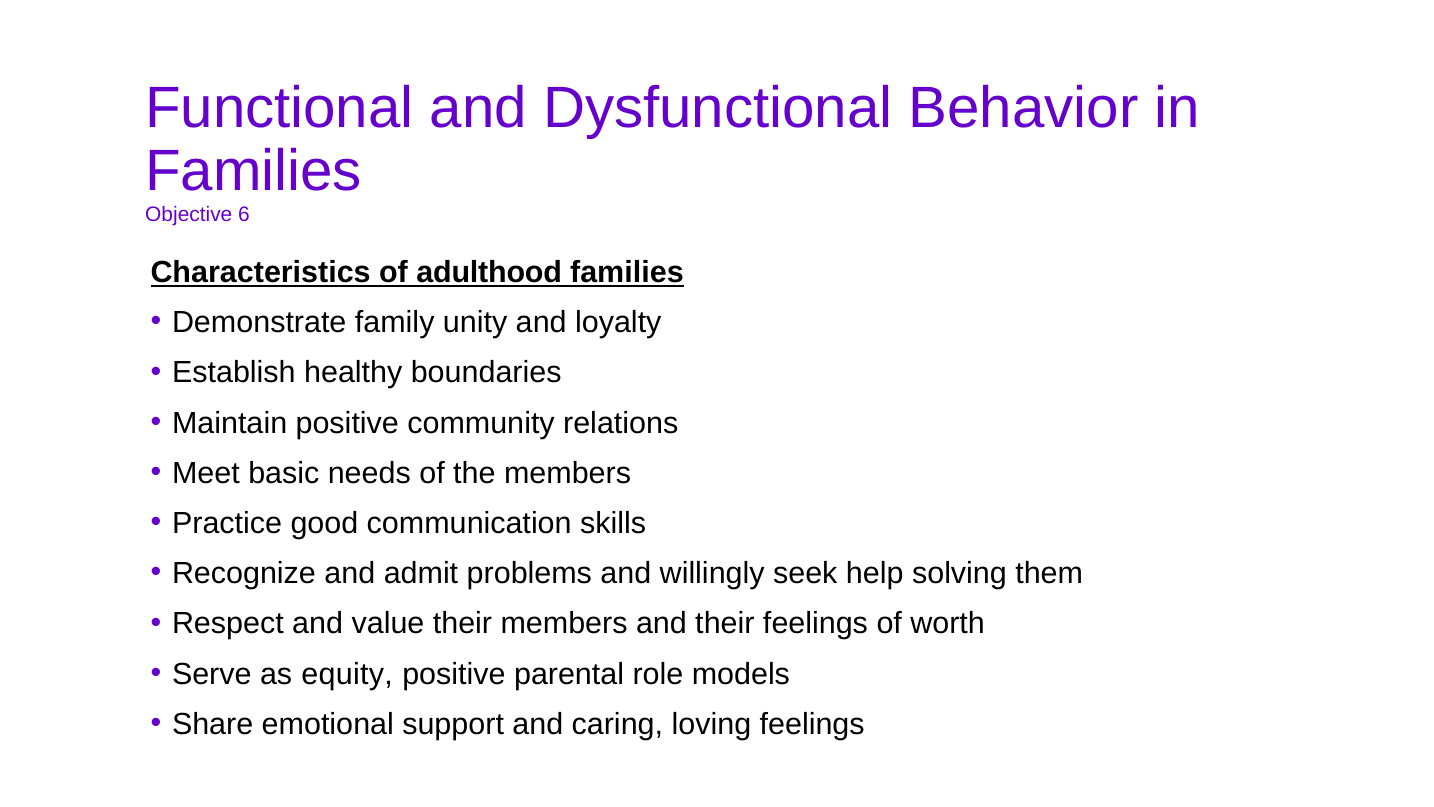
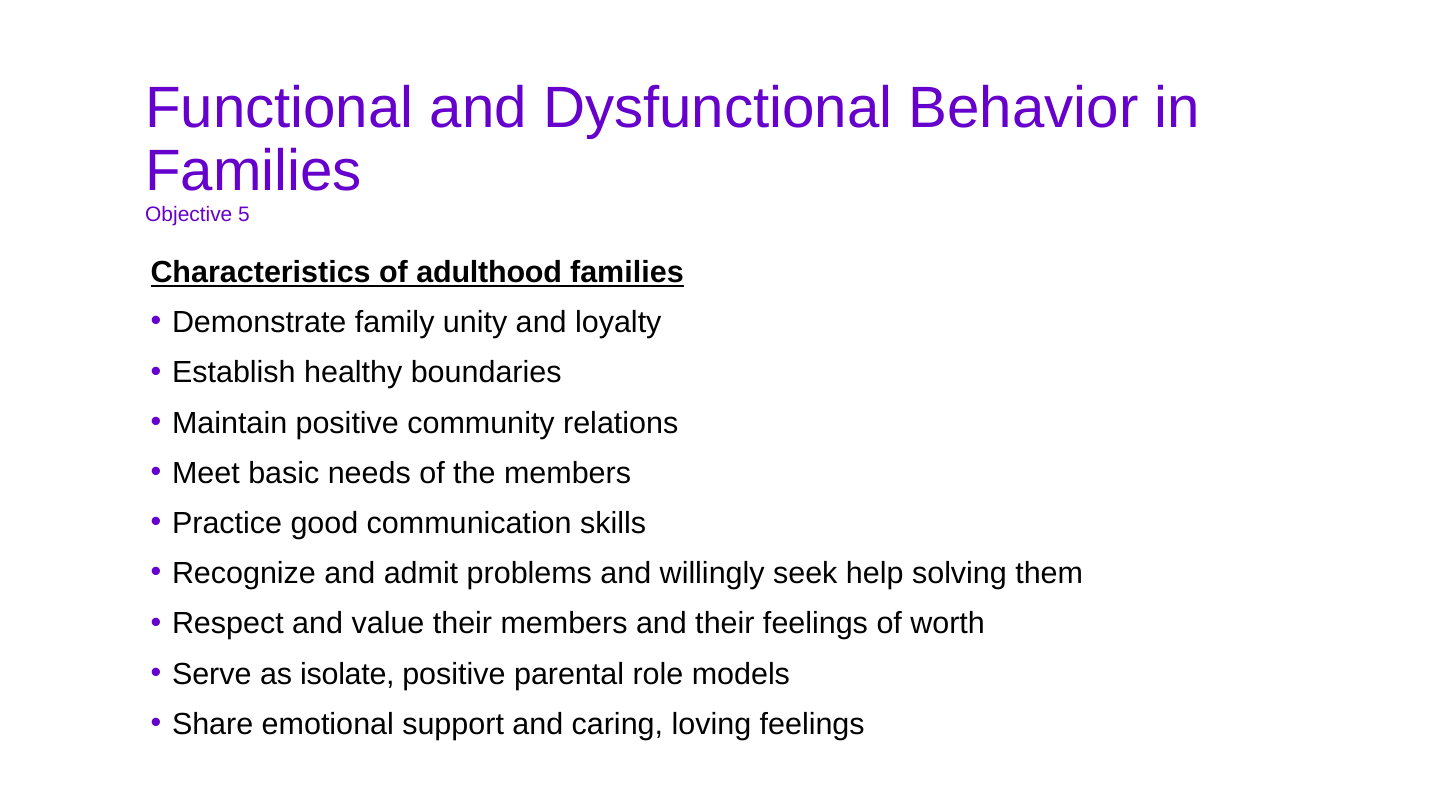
6: 6 -> 5 (244, 214)
equity: equity -> isolate (347, 674)
